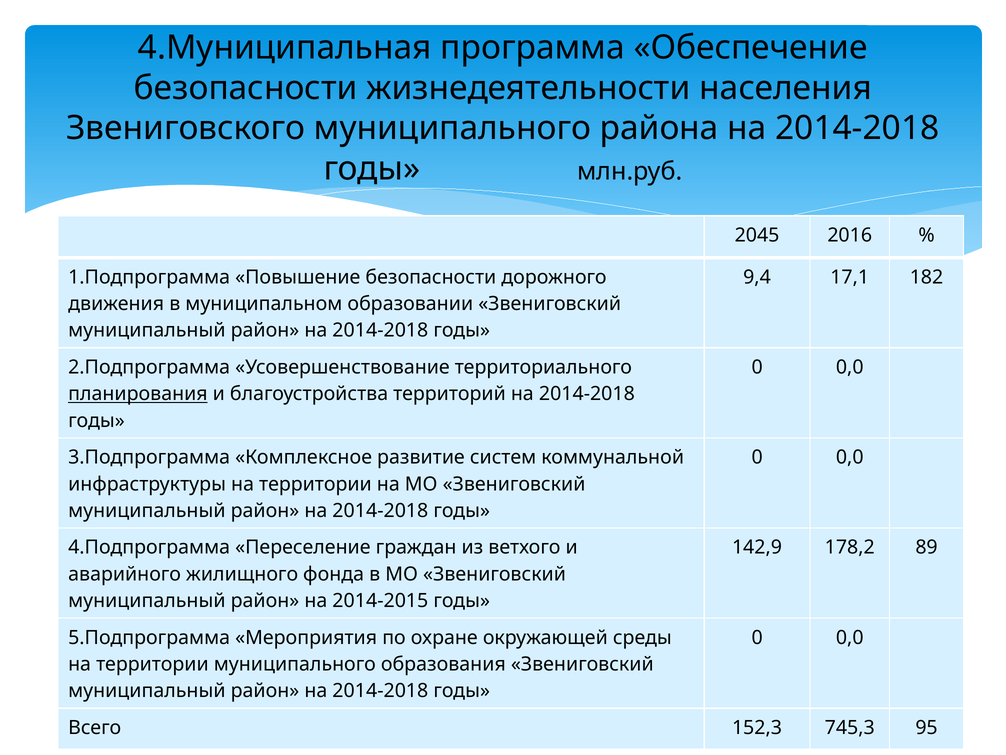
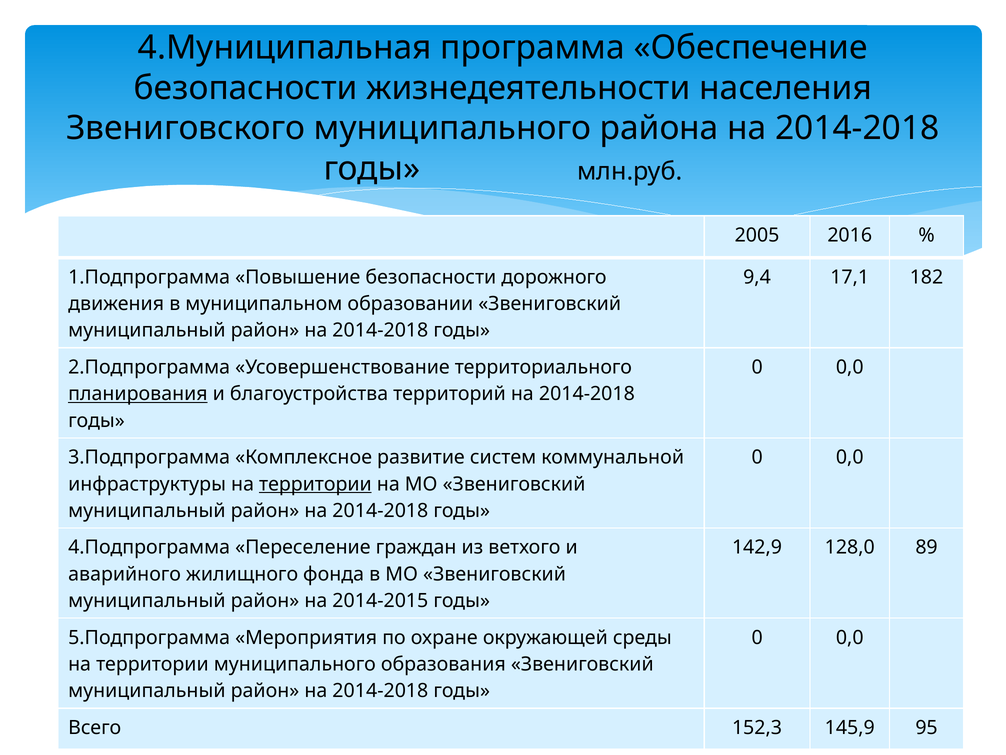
2045: 2045 -> 2005 (757, 235)
территории underline: none -> present (315, 484)
178,2: 178,2 -> 128,0 (850, 547)
745,3: 745,3 -> 145,9 (850, 727)
